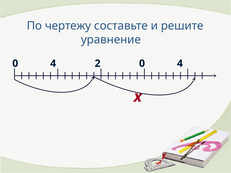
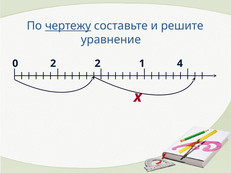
чертежу underline: none -> present (68, 26)
4: 4 -> 2 (53, 64)
2 0: 0 -> 1 (142, 64)
